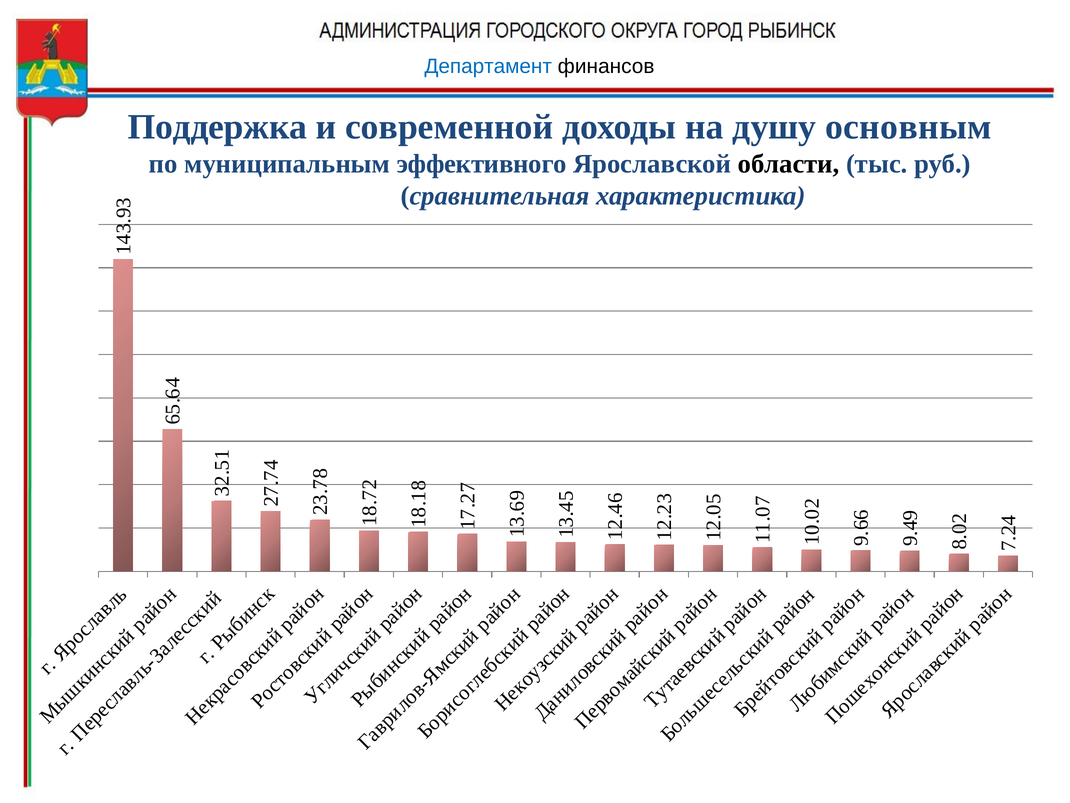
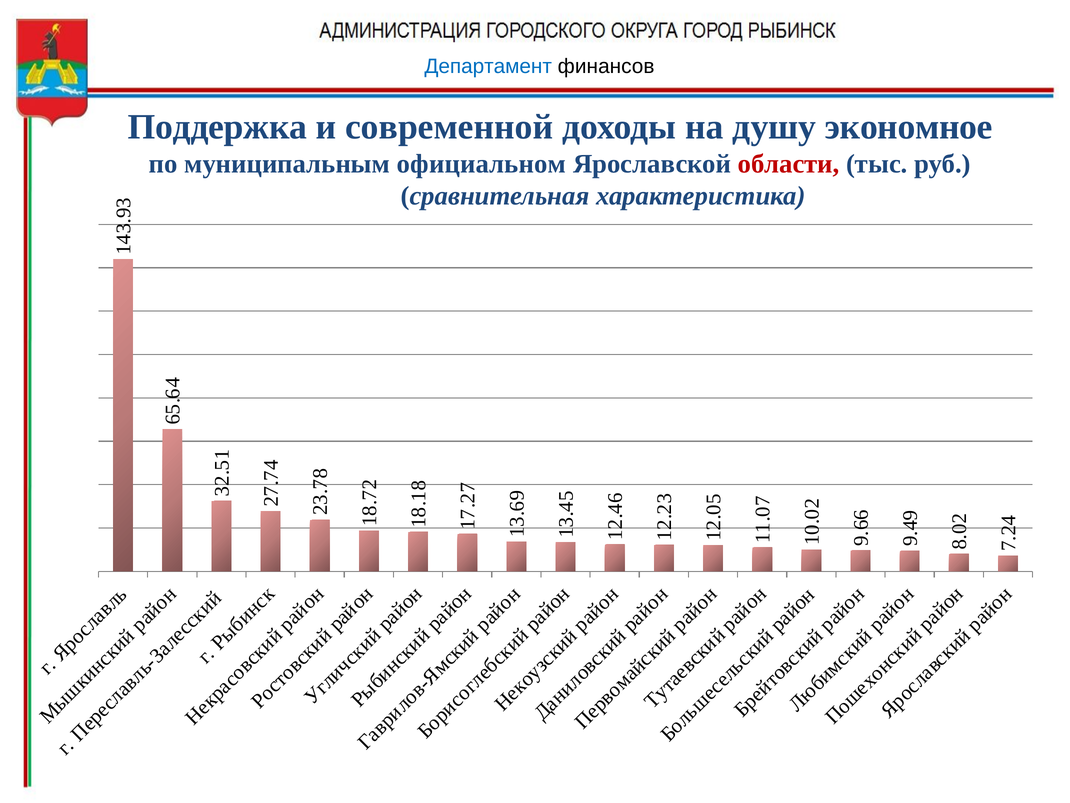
основным: основным -> экономное (909, 127)
эффективного: эффективного -> официальном (481, 164)
области colour: black -> red (789, 164)
